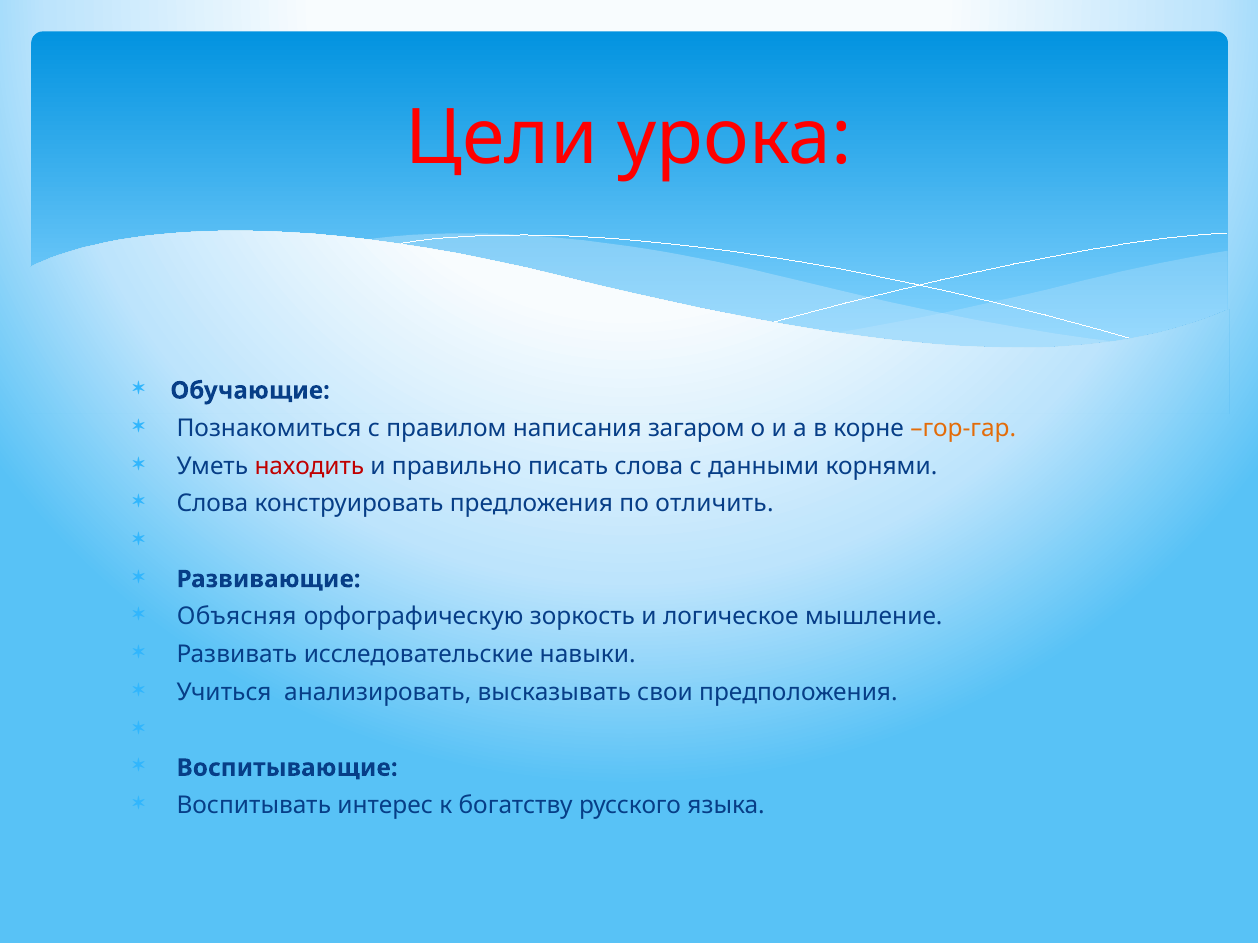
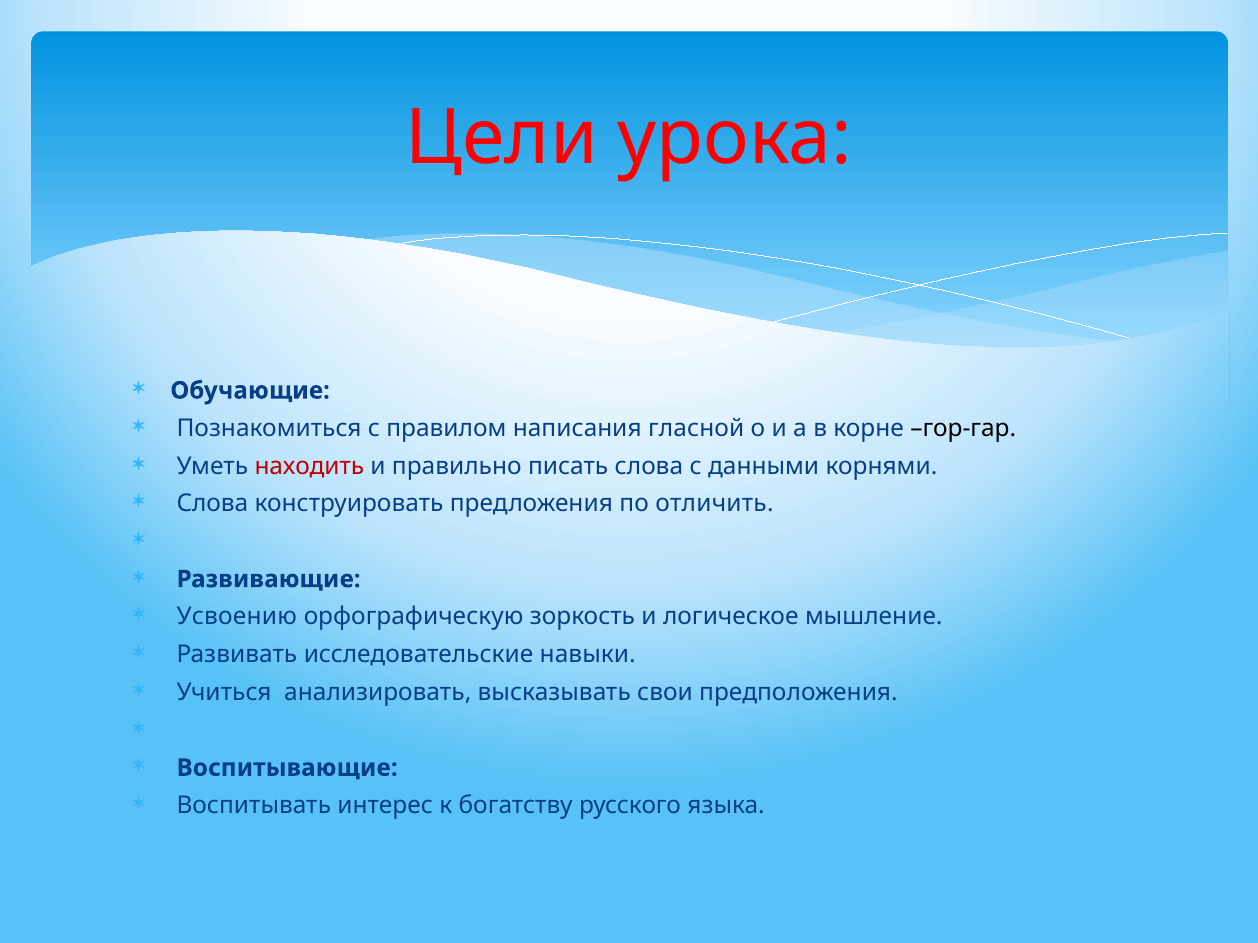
загаром: загаром -> гласной (696, 429)
гор-гар colour: orange -> black (963, 429)
Объясняя: Объясняя -> Усвоению (237, 617)
